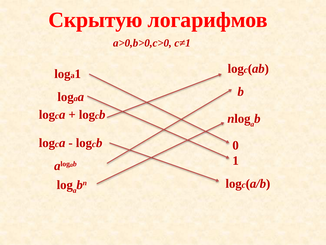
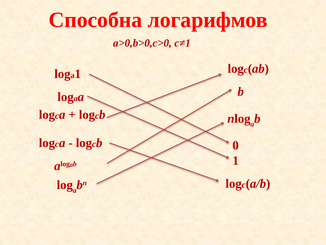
Скрытую: Скрытую -> Способна (95, 20)
